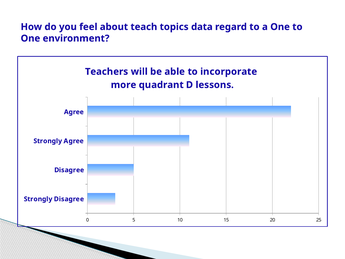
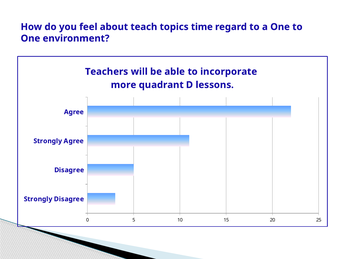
data: data -> time (202, 27)
